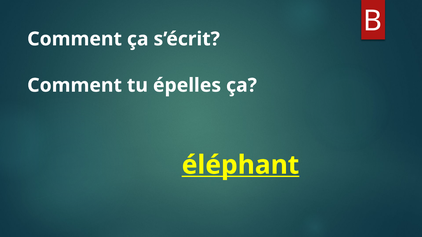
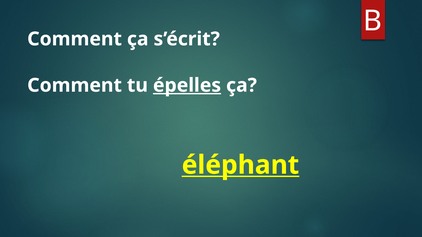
épelles underline: none -> present (187, 85)
